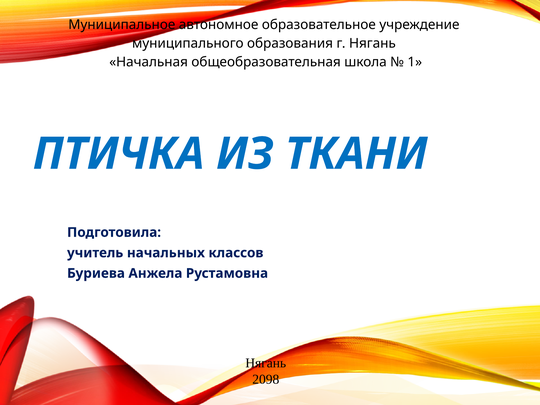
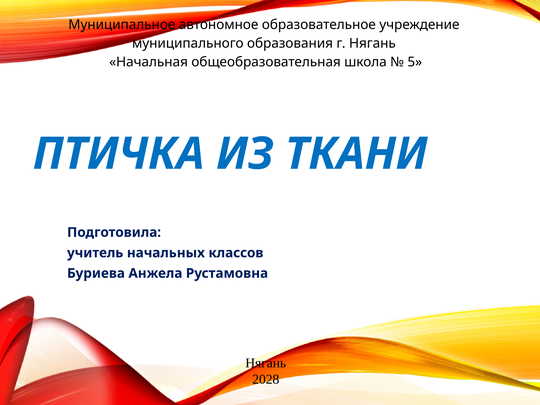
1: 1 -> 5 (415, 62)
2098: 2098 -> 2028 (266, 379)
